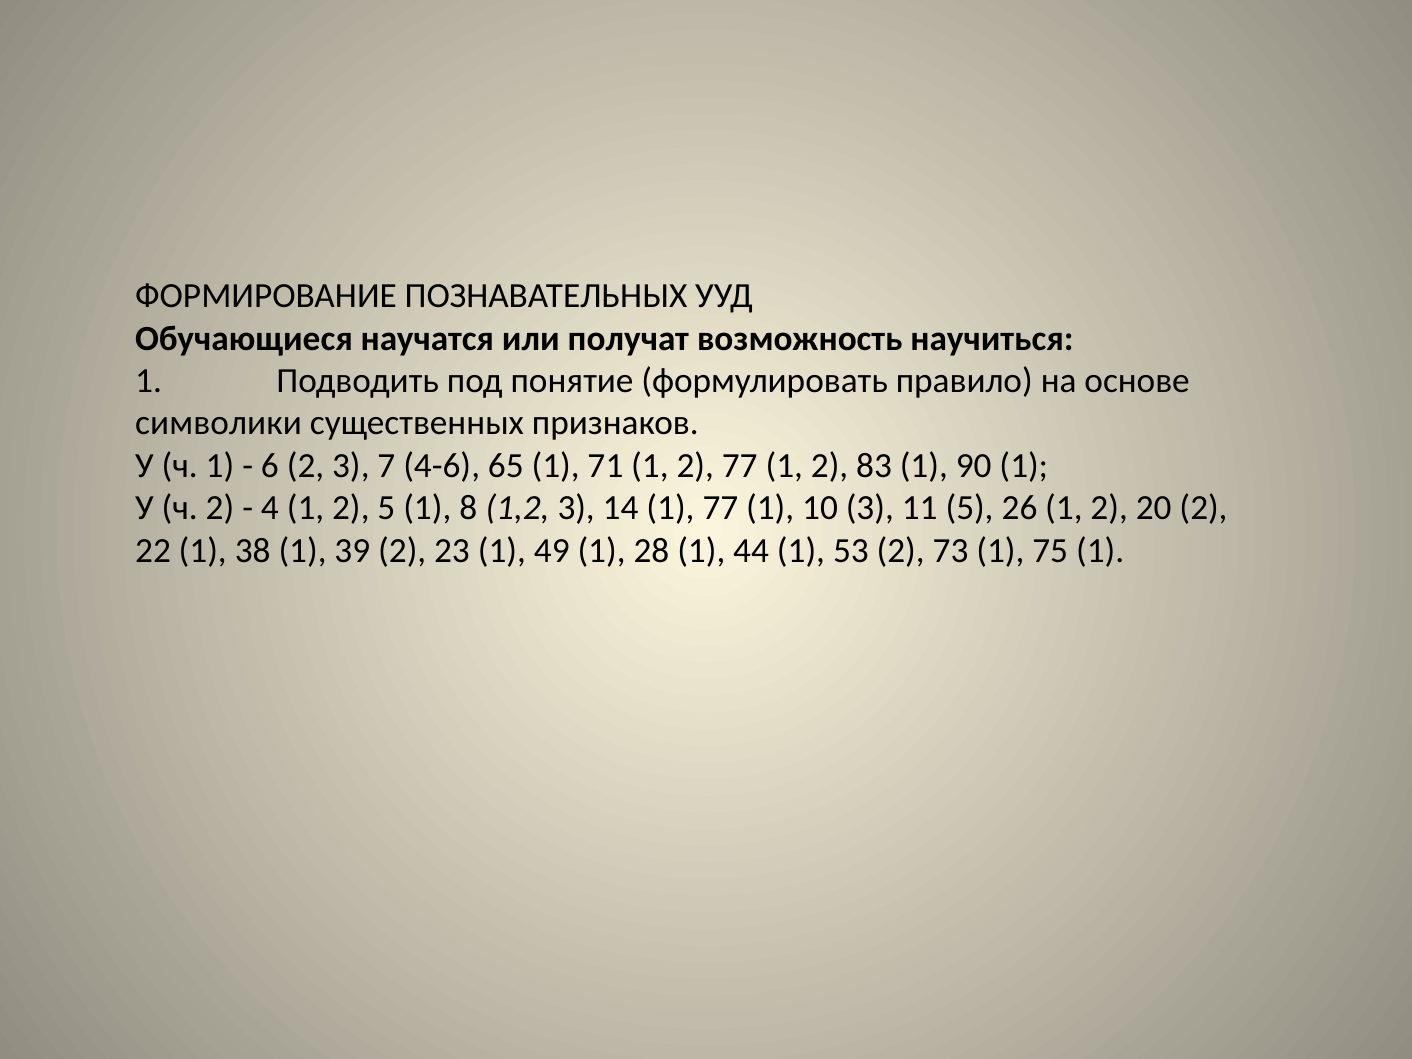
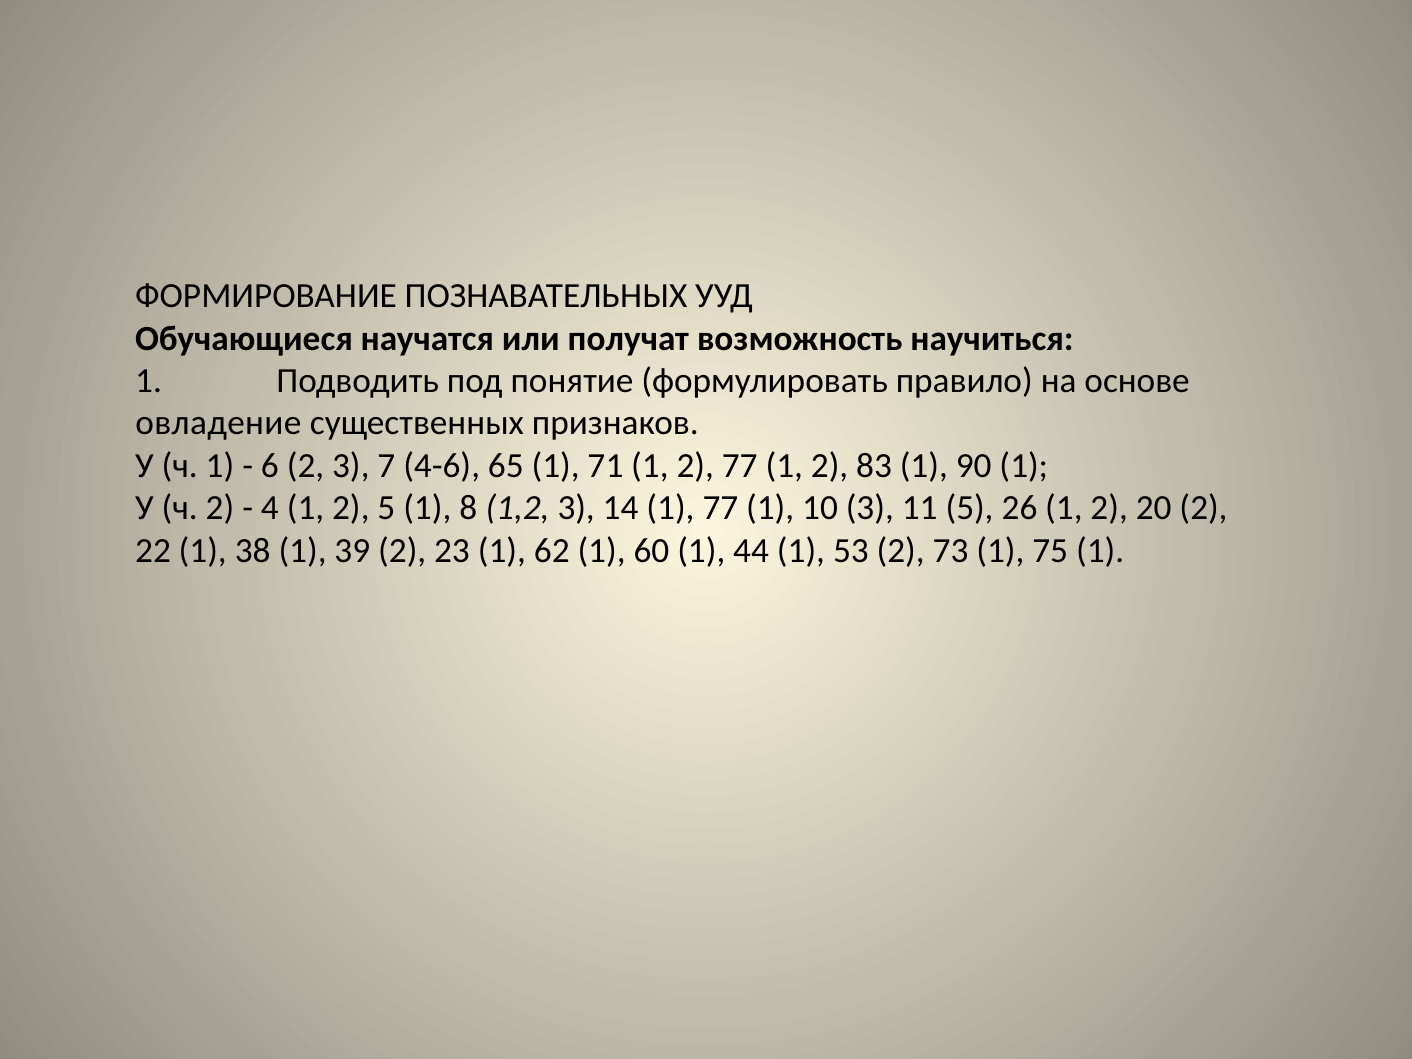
символики: символики -> овладение (218, 423)
49: 49 -> 62 (552, 550)
28: 28 -> 60 (651, 550)
